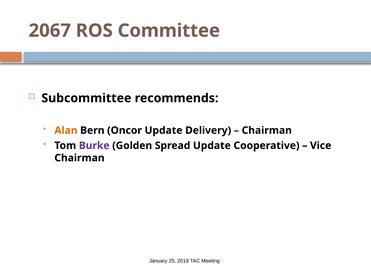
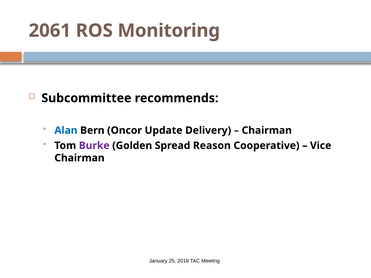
2067: 2067 -> 2061 (50, 31)
Committee: Committee -> Monitoring (169, 31)
Alan colour: orange -> blue (66, 130)
Spread Update: Update -> Reason (212, 146)
